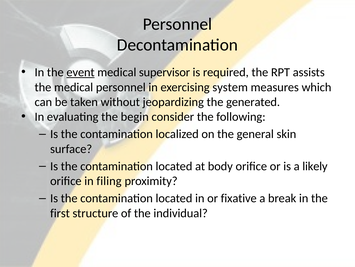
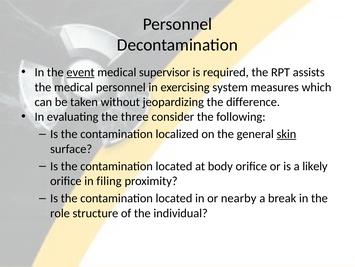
generated: generated -> difference (253, 102)
begin: begin -> three (135, 117)
skin underline: none -> present (286, 134)
fixative: fixative -> nearby (239, 198)
first: first -> role (60, 213)
